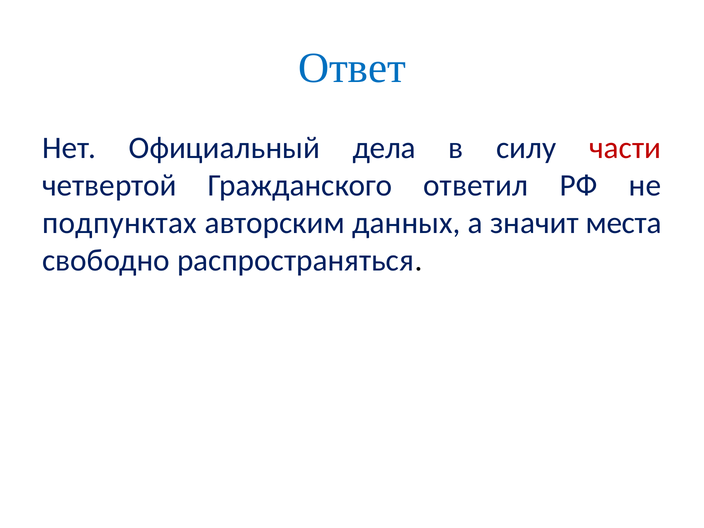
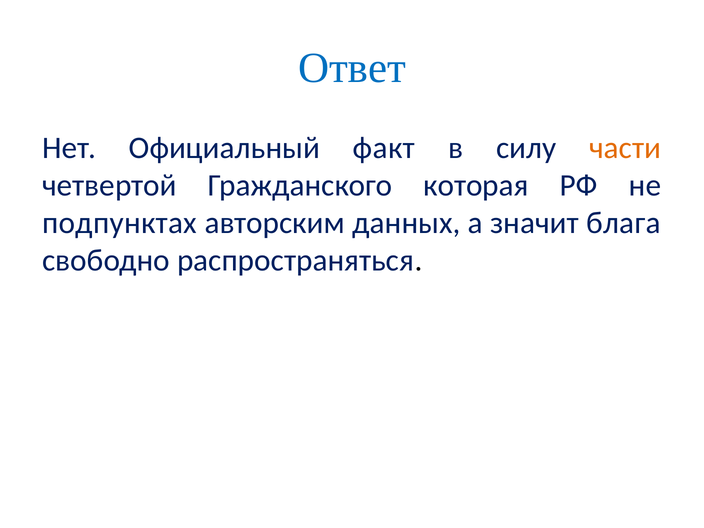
дела: дела -> факт (384, 148)
части colour: red -> orange (625, 148)
ответил: ответил -> которая (476, 185)
места: места -> блага (623, 223)
